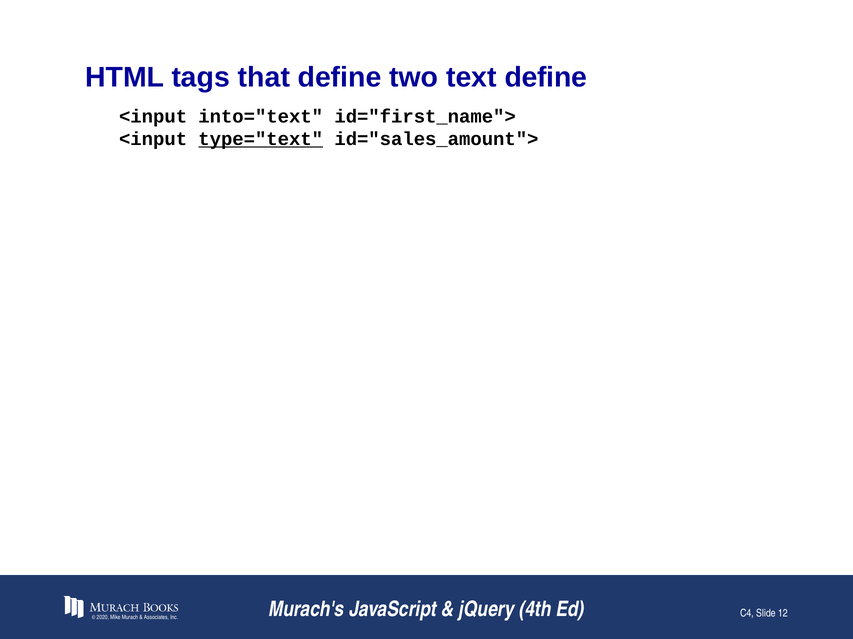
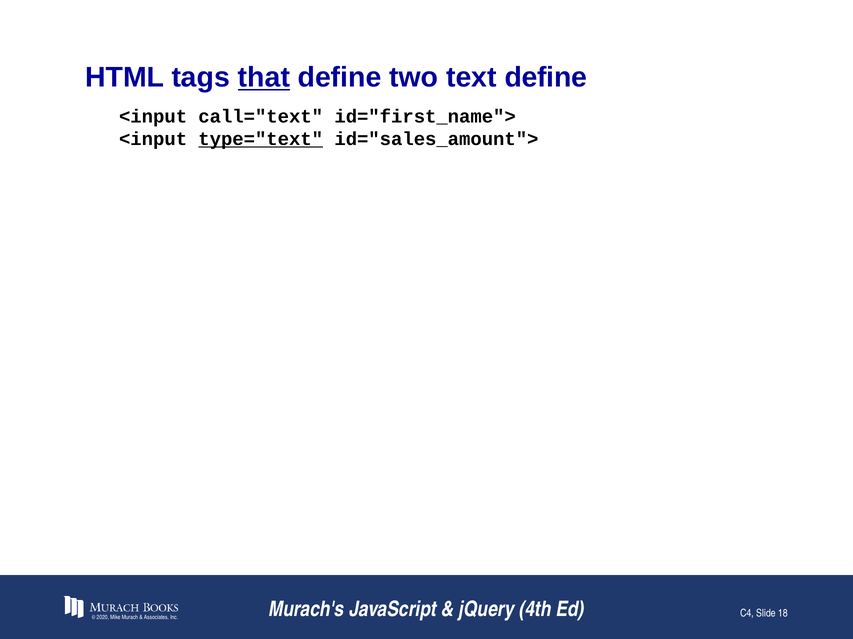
that underline: none -> present (264, 77)
into="text: into="text -> call="text (261, 116)
12: 12 -> 18 (783, 614)
